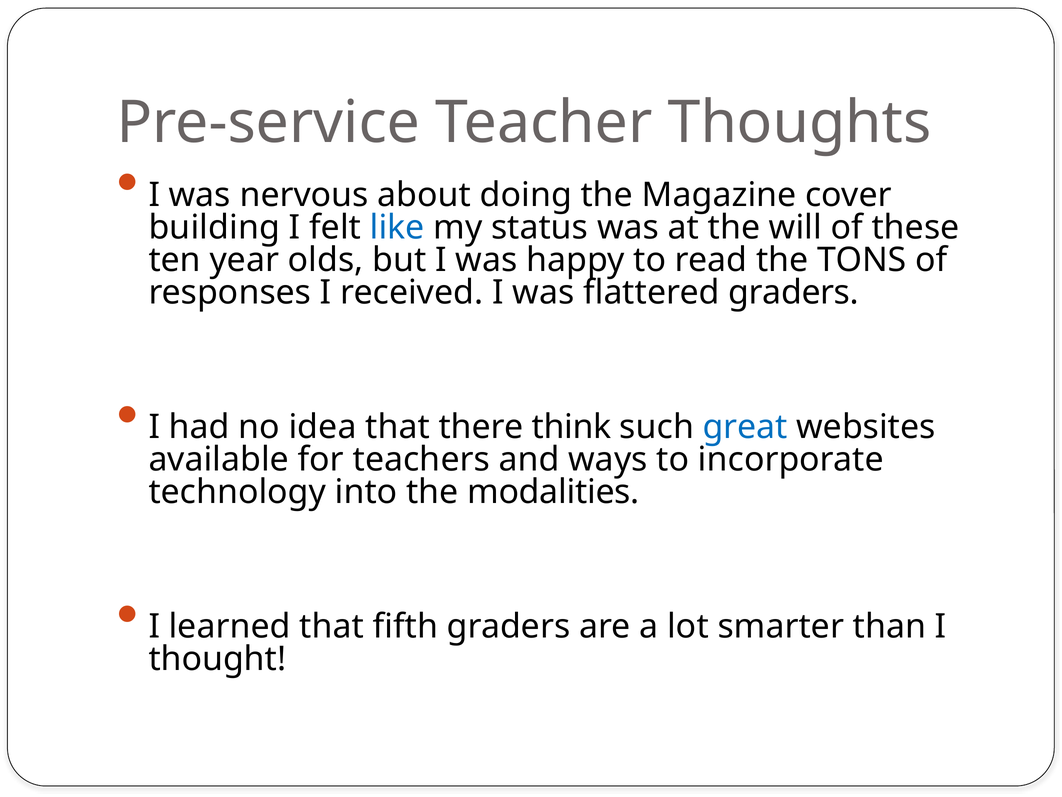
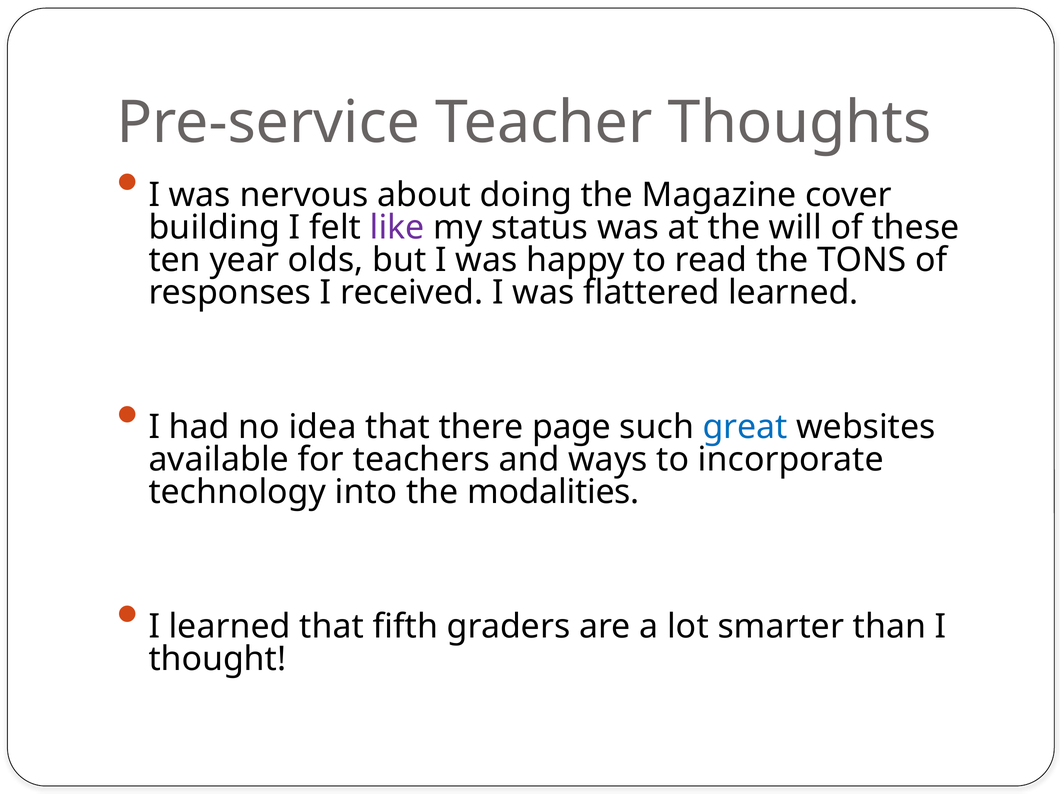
like colour: blue -> purple (397, 227)
flattered graders: graders -> learned (793, 292)
think: think -> page (572, 427)
